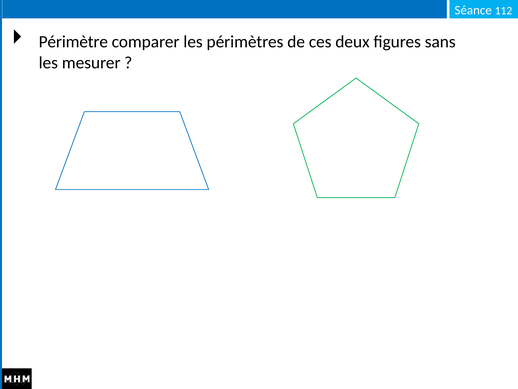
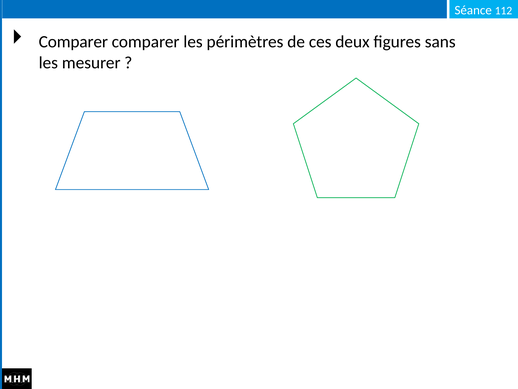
Périmètre: Périmètre -> Comparer (73, 42)
